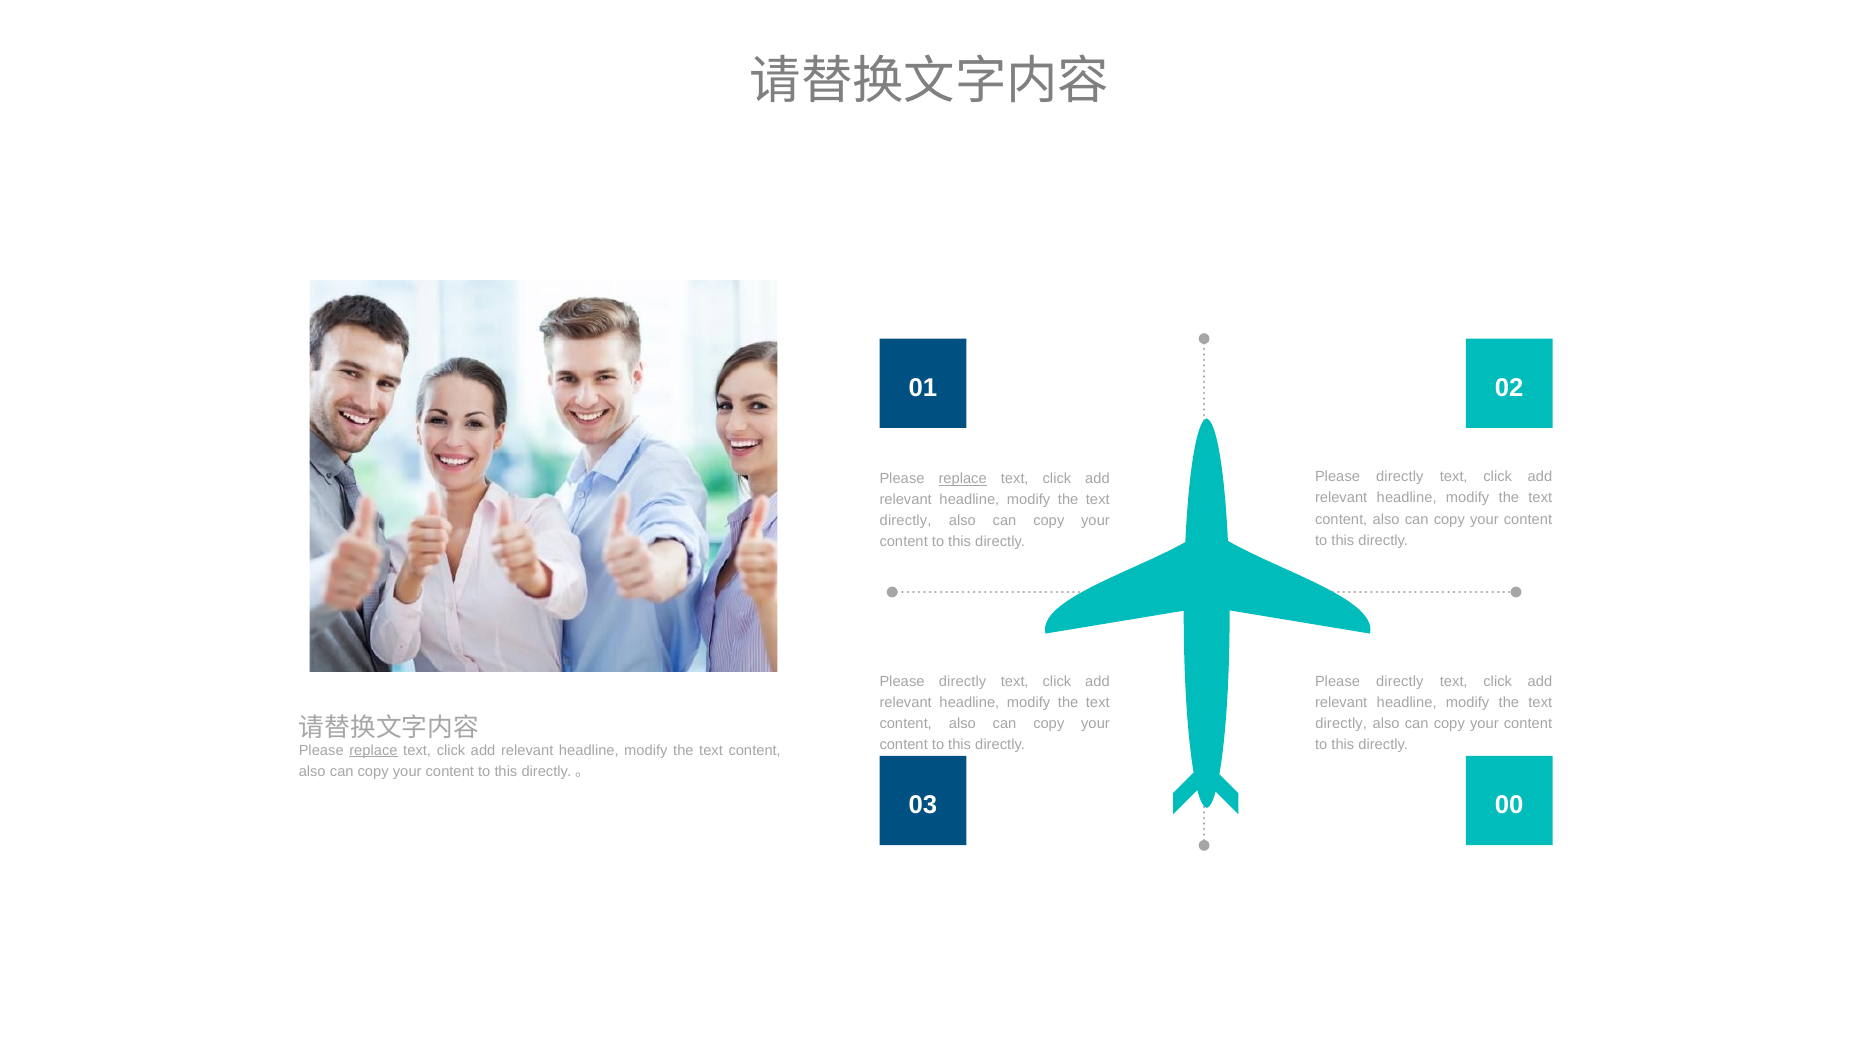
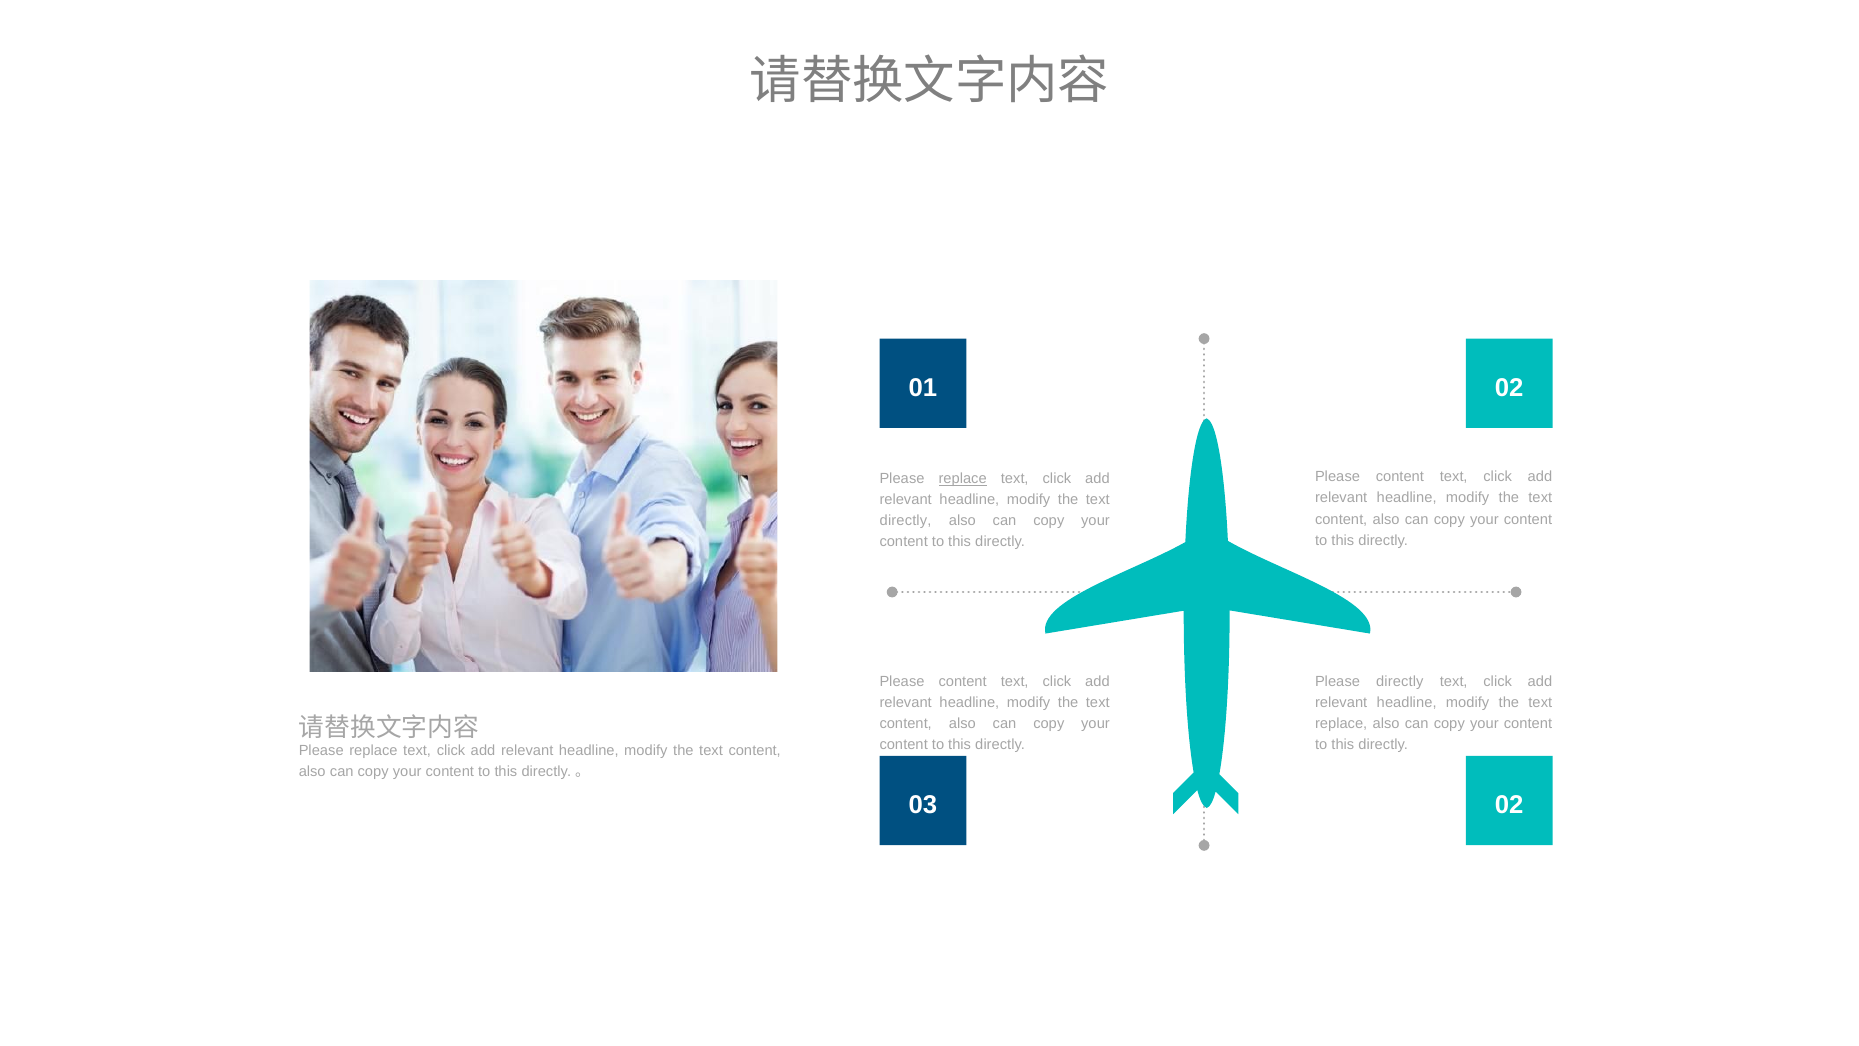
directly: directly -> content (1400, 477)
directly: directly -> content (963, 682)
directly: directly -> replace (1341, 724)
replace underline: present -> none (373, 750)
03 00: 00 -> 02 (1509, 805)
